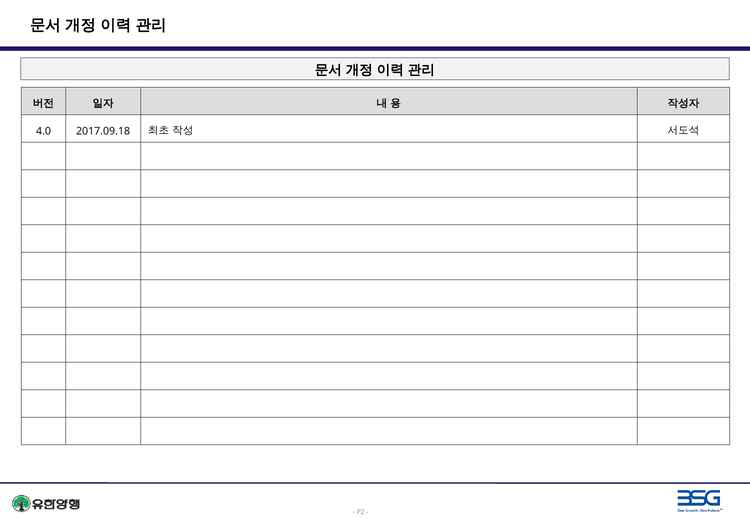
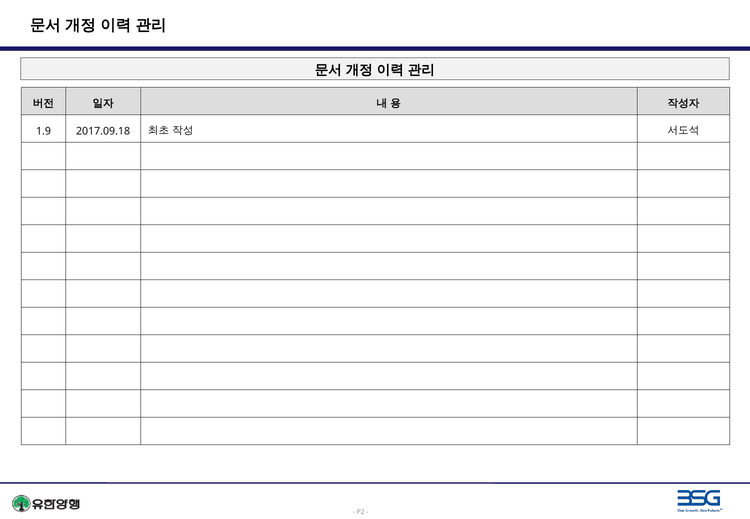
4.0: 4.0 -> 1.9 (43, 131)
